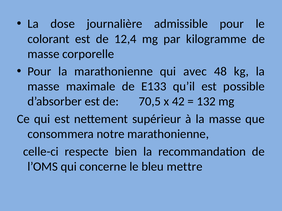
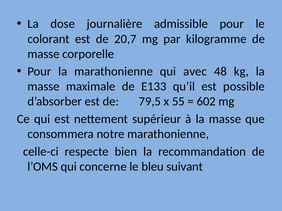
12,4: 12,4 -> 20,7 (125, 39)
70,5: 70,5 -> 79,5 (150, 102)
42: 42 -> 55 (178, 102)
132: 132 -> 602 (206, 102)
mettre: mettre -> suivant (185, 167)
